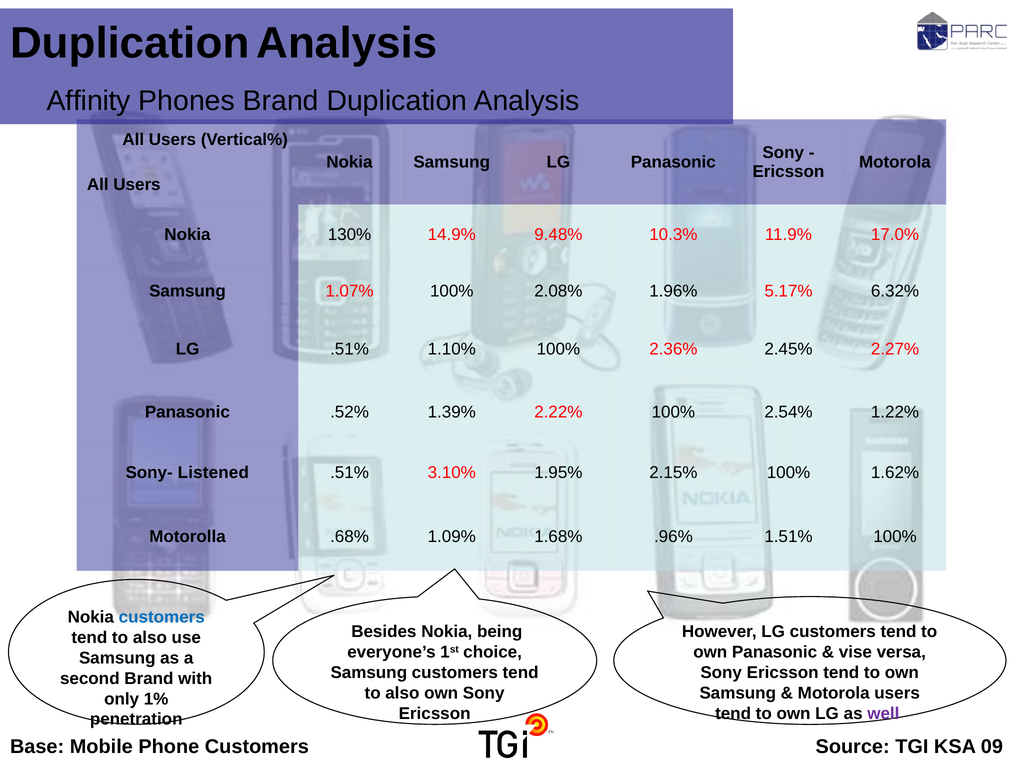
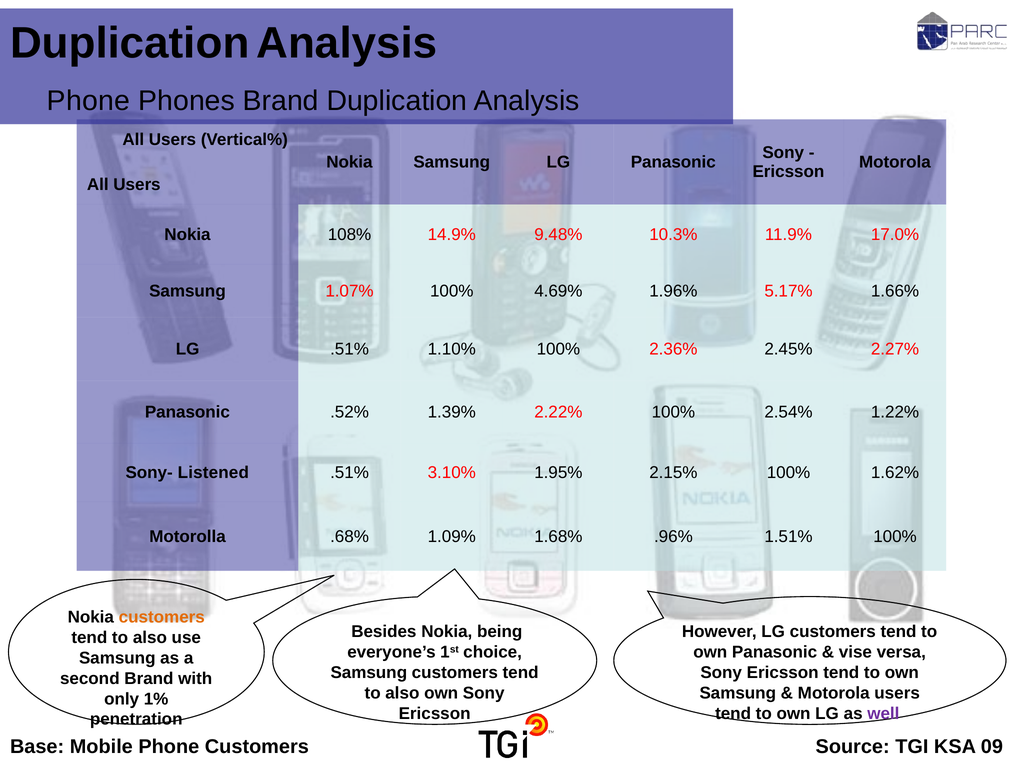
Affinity: Affinity -> Phone (88, 101)
130%: 130% -> 108% (349, 235)
2.08%: 2.08% -> 4.69% (558, 291)
6.32%: 6.32% -> 1.66% (895, 291)
customers colour: blue -> orange (162, 617)
